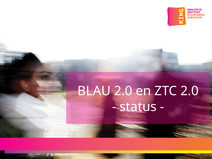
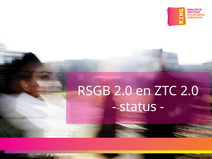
BLAU: BLAU -> RSGB (94, 91)
